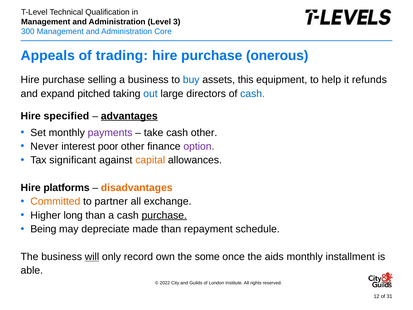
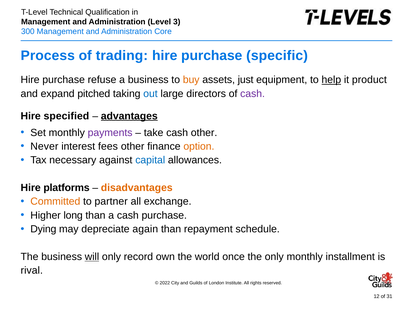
Appeals: Appeals -> Process (48, 56)
onerous: onerous -> specific (277, 56)
selling: selling -> refuse (102, 80)
buy colour: blue -> orange (191, 80)
this: this -> just (246, 80)
help underline: none -> present (331, 80)
refunds: refunds -> product (369, 80)
cash colour: blue -> purple (253, 94)
poor: poor -> fees (108, 146)
option colour: purple -> orange (199, 146)
significant: significant -> necessary (73, 160)
capital colour: orange -> blue (150, 160)
purchase underline: present -> none (164, 215)
Being: Being -> Dying (43, 229)
made: made -> again (145, 229)
some: some -> world (207, 257)
the aids: aids -> only (274, 257)
able: able -> rival (32, 270)
